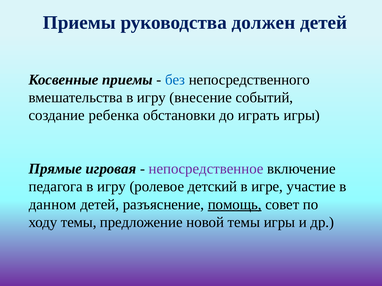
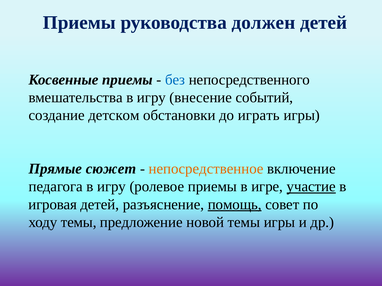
ребенка: ребенка -> детском (114, 116)
игровая: игровая -> сюжет (111, 169)
непосредственное colour: purple -> orange (206, 169)
ролевое детский: детский -> приемы (212, 187)
участие underline: none -> present (311, 187)
данном: данном -> игровая (53, 205)
